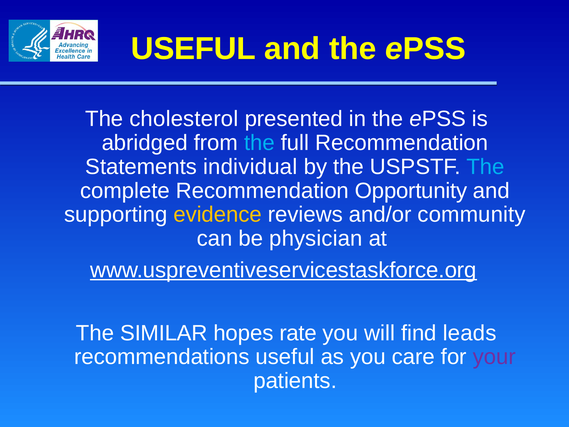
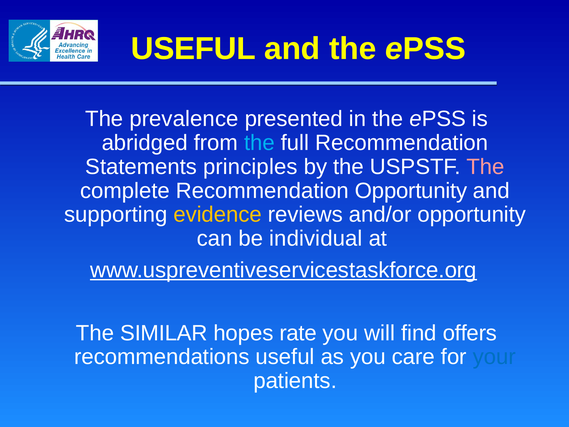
cholesterol: cholesterol -> prevalence (184, 119)
individual: individual -> principles (250, 167)
The colour: light blue -> pink (486, 167)
and/or community: community -> opportunity (472, 215)
physician: physician -> individual (316, 238)
leads: leads -> offers (470, 333)
your colour: purple -> blue (494, 357)
